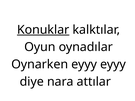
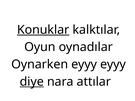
diye underline: none -> present (32, 82)
